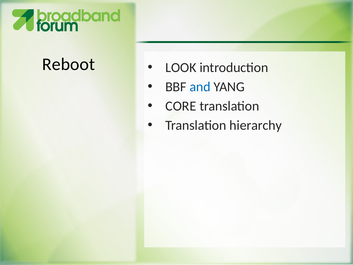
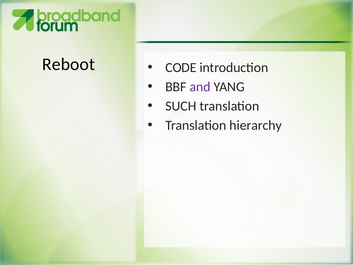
LOOK: LOOK -> CODE (181, 68)
and colour: blue -> purple (200, 87)
CORE: CORE -> SUCH (181, 106)
